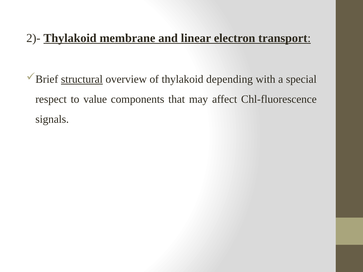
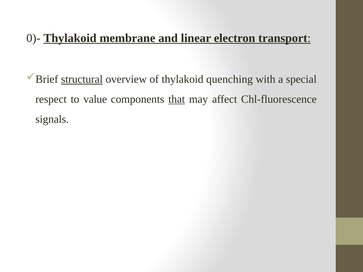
2)-: 2)- -> 0)- (33, 38)
depending: depending -> quenching (230, 79)
that underline: none -> present (177, 99)
